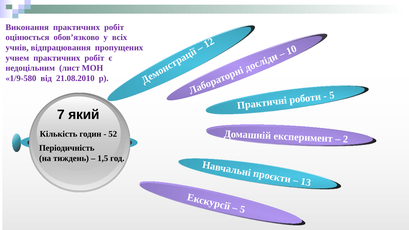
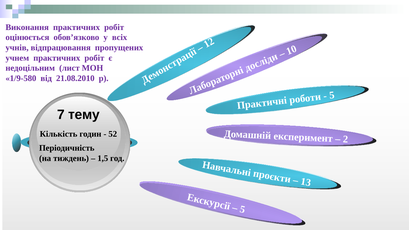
який: який -> тему (84, 115)
